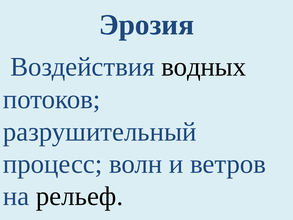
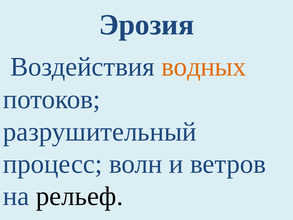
водных colour: black -> orange (204, 67)
